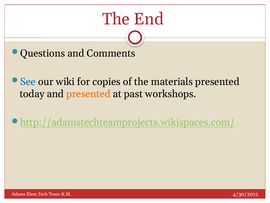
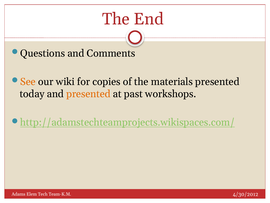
See colour: blue -> orange (28, 82)
